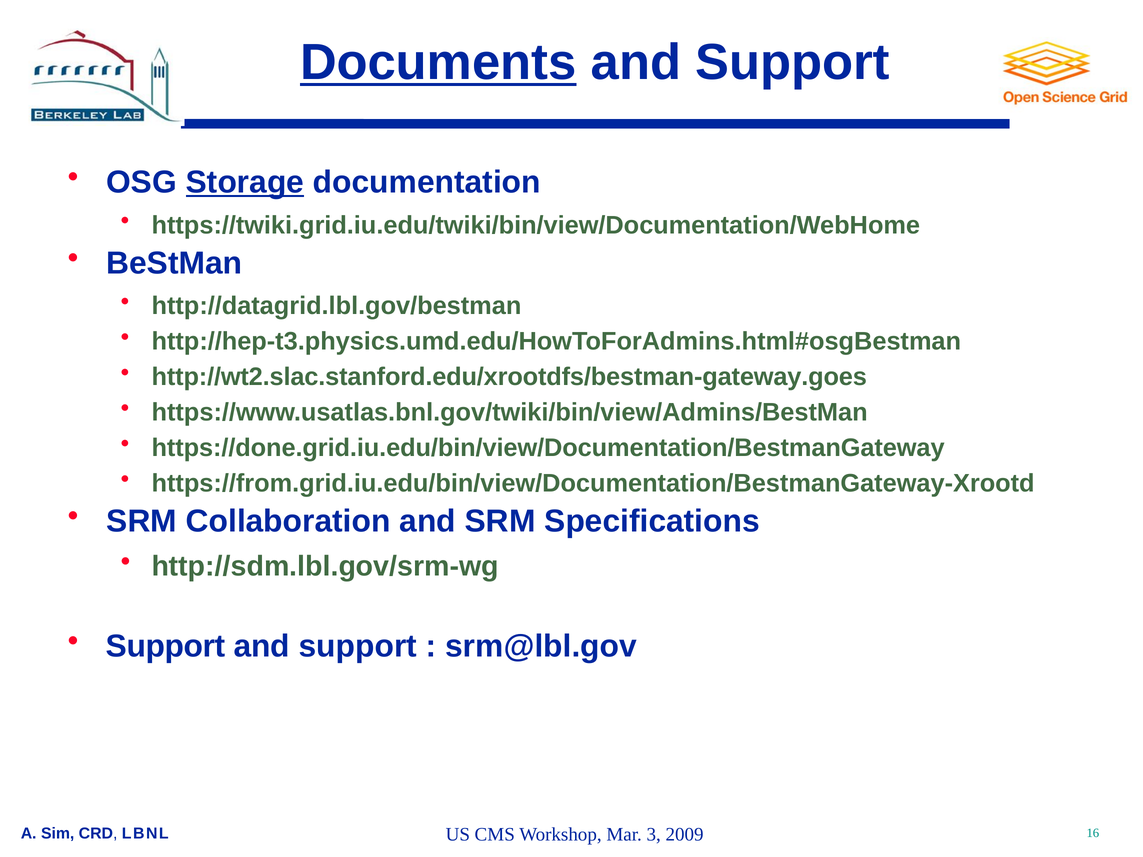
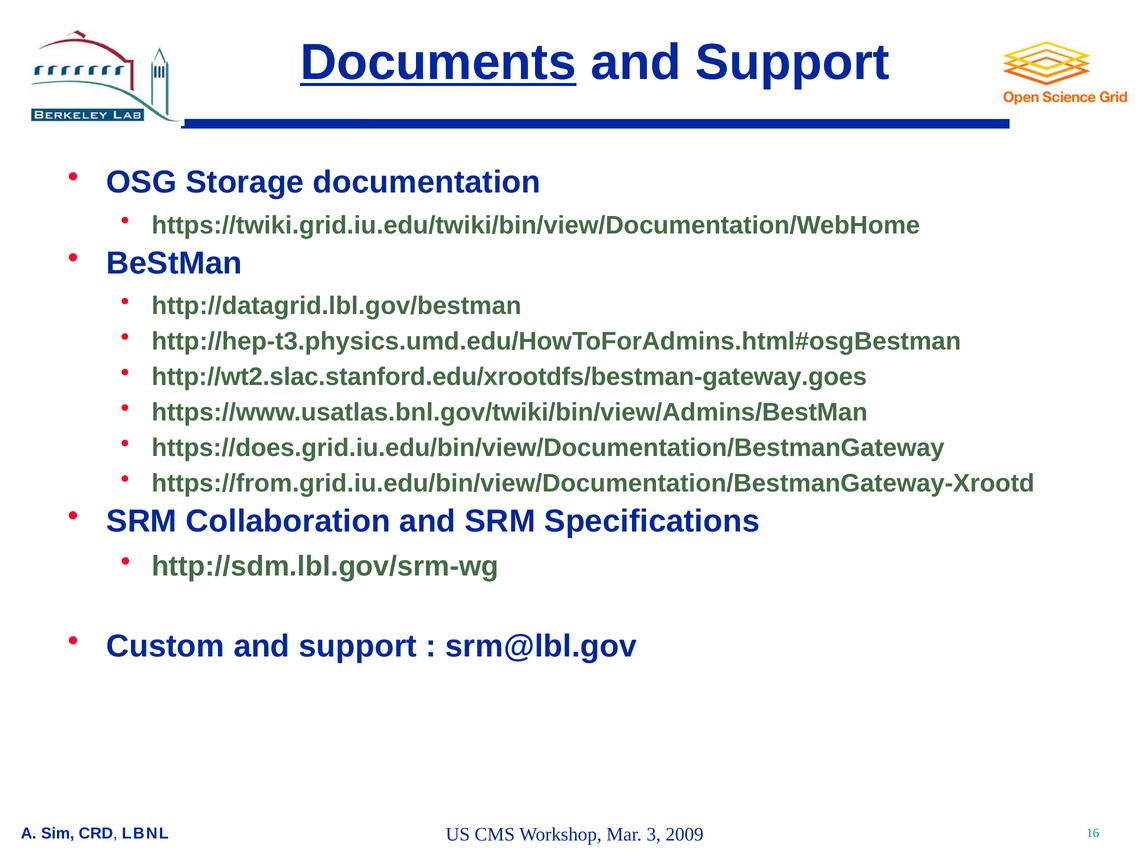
Storage underline: present -> none (245, 183)
https://done.grid.iu.edu/bin/view/Documentation/BestmanGateway: https://done.grid.iu.edu/bin/view/Documentation/BestmanGateway -> https://does.grid.iu.edu/bin/view/Documentation/BestmanGateway (548, 448)
Support: Support -> Custom (165, 646)
